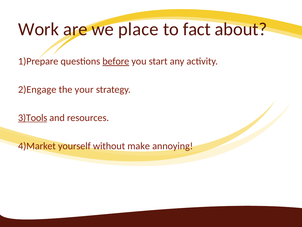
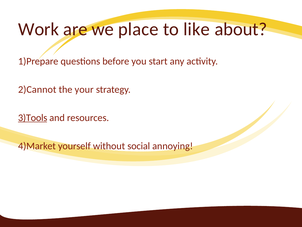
fact: fact -> like (197, 29)
before underline: present -> none (116, 61)
2)Engage: 2)Engage -> 2)Cannot (37, 89)
make: make -> social (139, 146)
